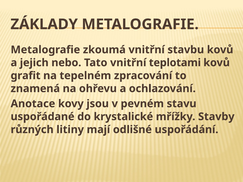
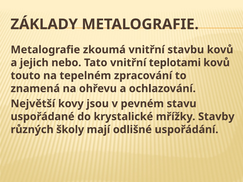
grafit: grafit -> touto (26, 76)
Anotace: Anotace -> Největší (33, 104)
litiny: litiny -> školy (70, 130)
